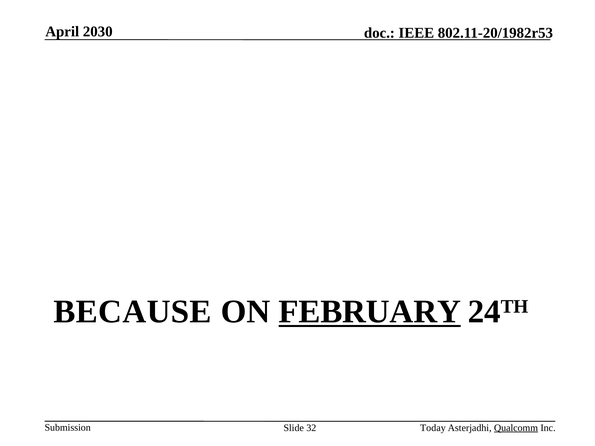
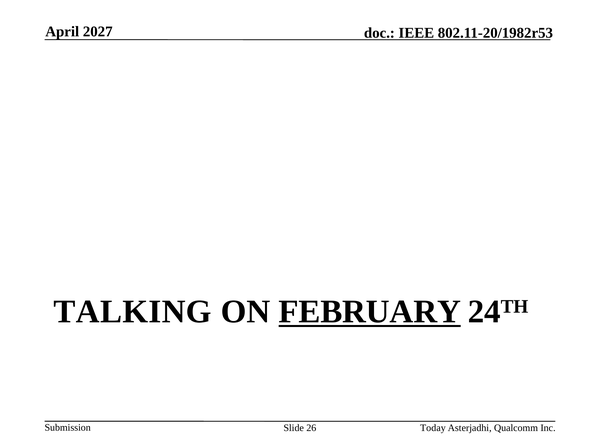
2030: 2030 -> 2027 (98, 32)
BECAUSE: BECAUSE -> TALKING (133, 312)
32: 32 -> 26 (311, 428)
Qualcomm underline: present -> none (516, 428)
